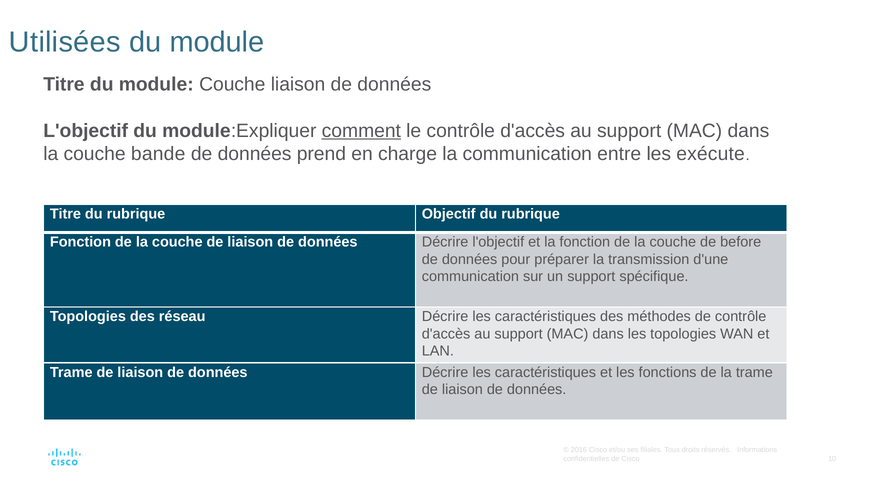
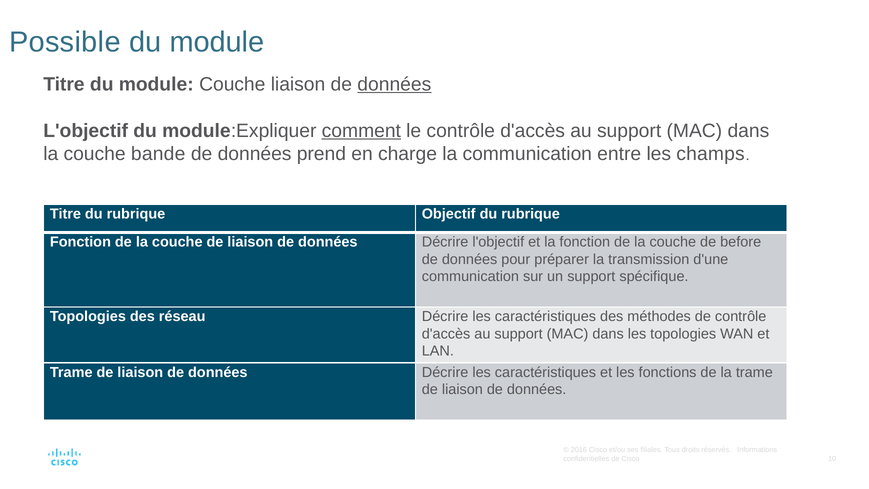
Utilisées: Utilisées -> Possible (65, 42)
données underline: none -> present (394, 84)
exécute: exécute -> champs (711, 154)
